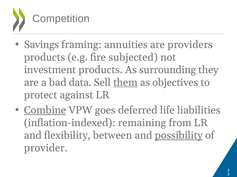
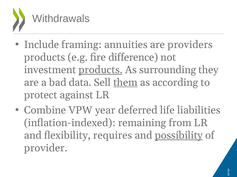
Competition: Competition -> Withdrawals (61, 19)
Savings: Savings -> Include (42, 45)
subjected: subjected -> difference (133, 57)
products underline: none -> present (101, 70)
objectives: objectives -> according (175, 83)
Combine underline: present -> none (45, 111)
goes: goes -> year (105, 111)
between: between -> requires (113, 136)
